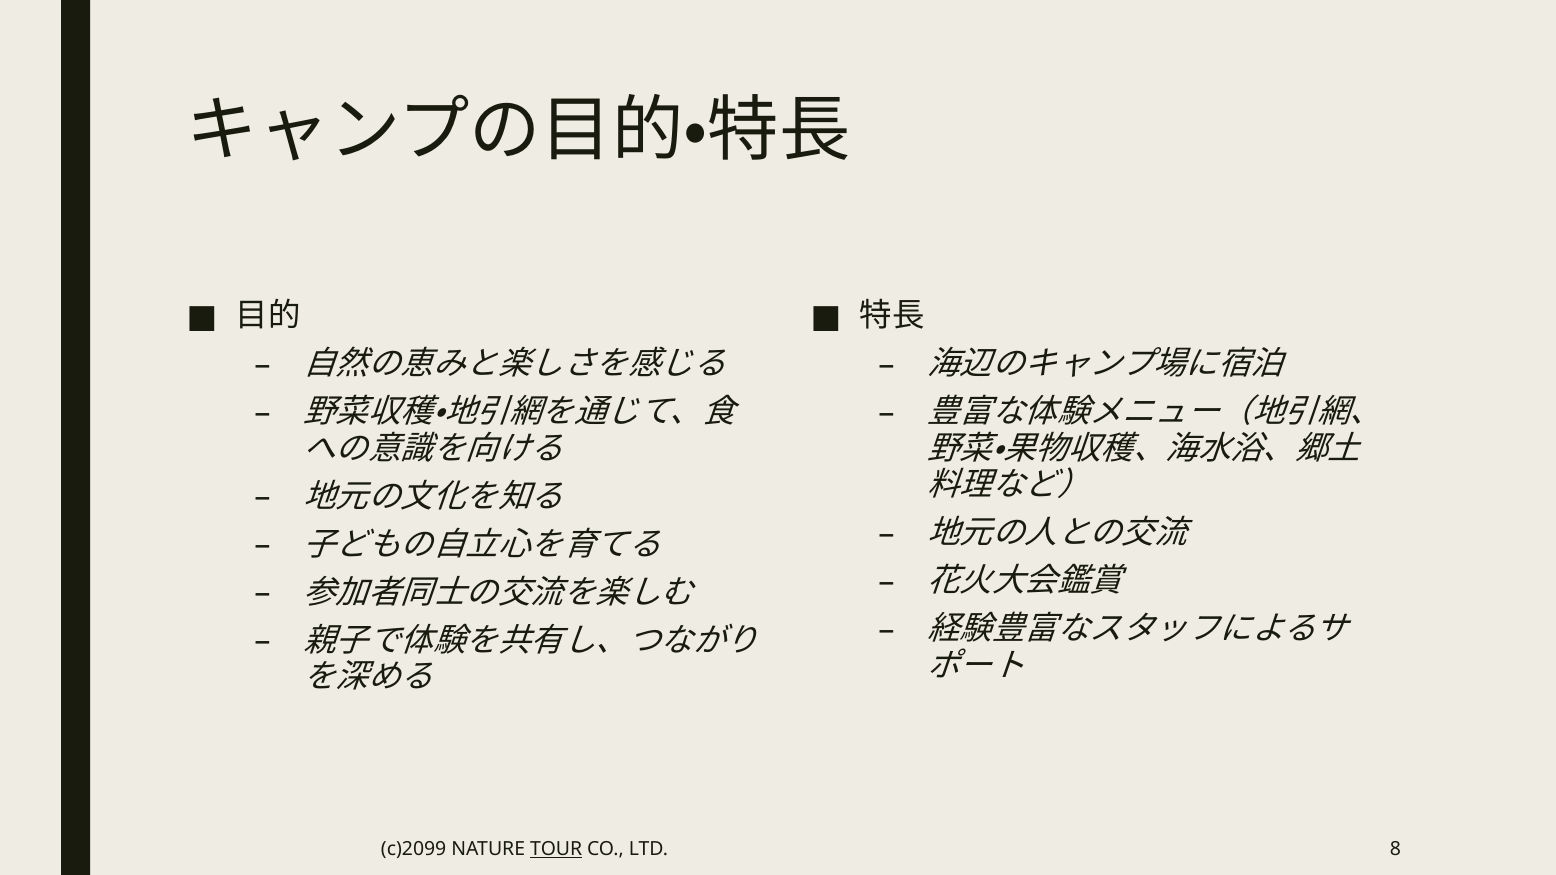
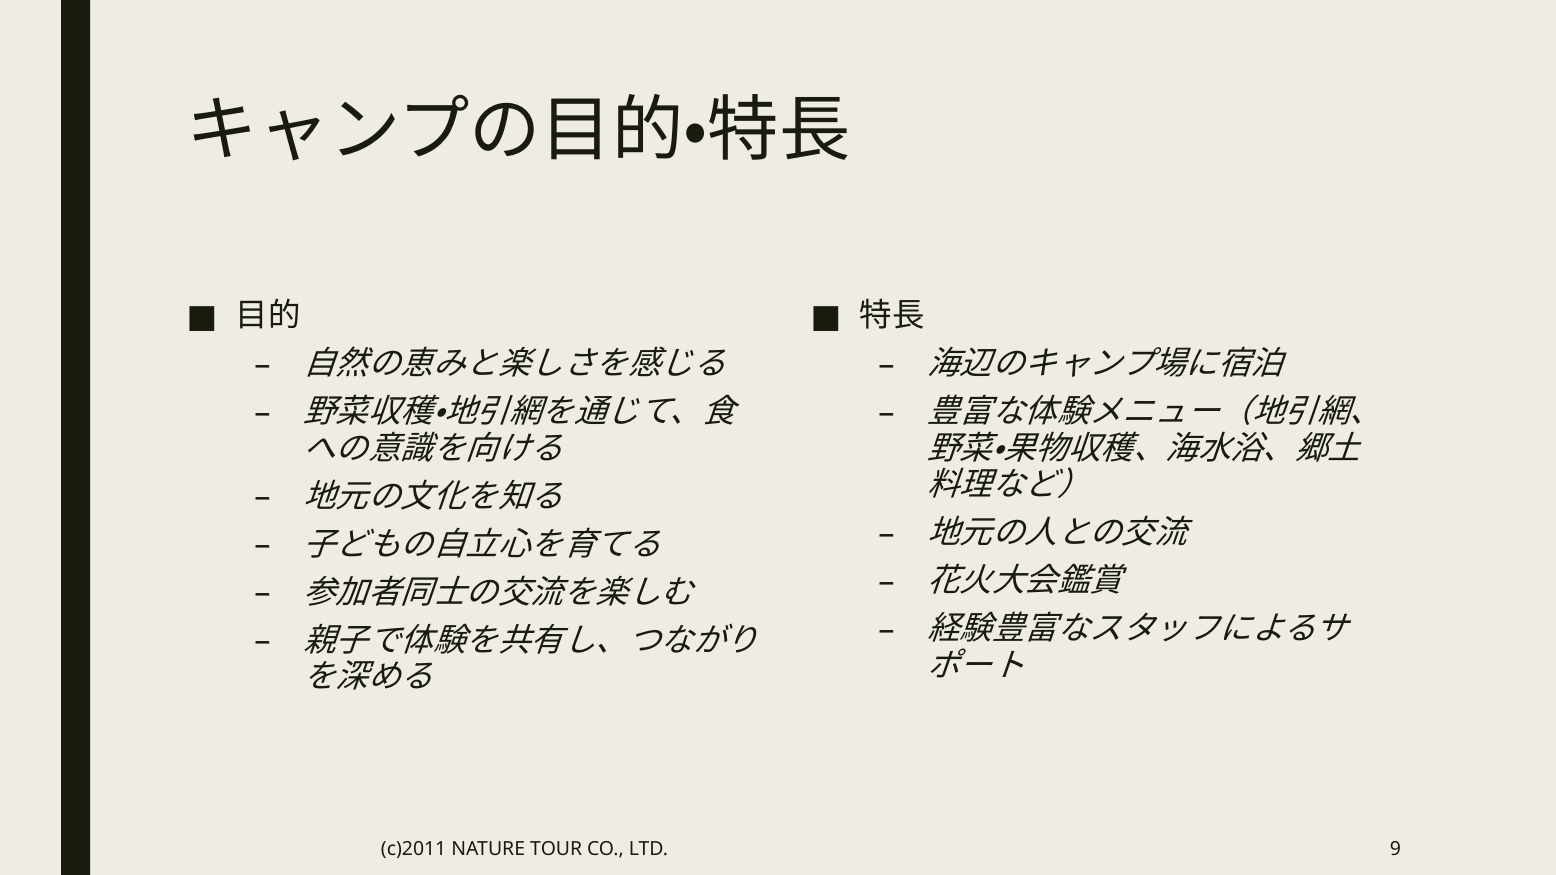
c)2099: c)2099 -> c)2011 (414, 849)
TOUR underline: present -> none (556, 849)
8: 8 -> 9 (1395, 849)
